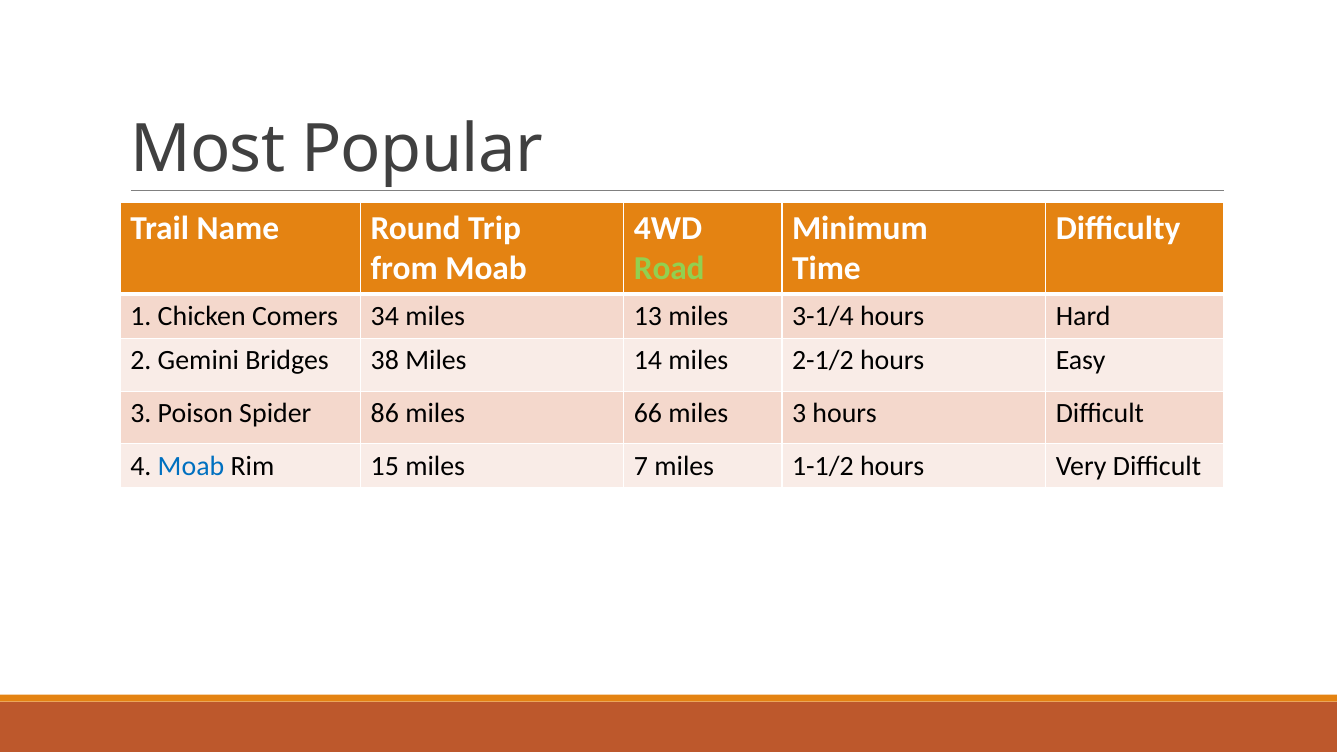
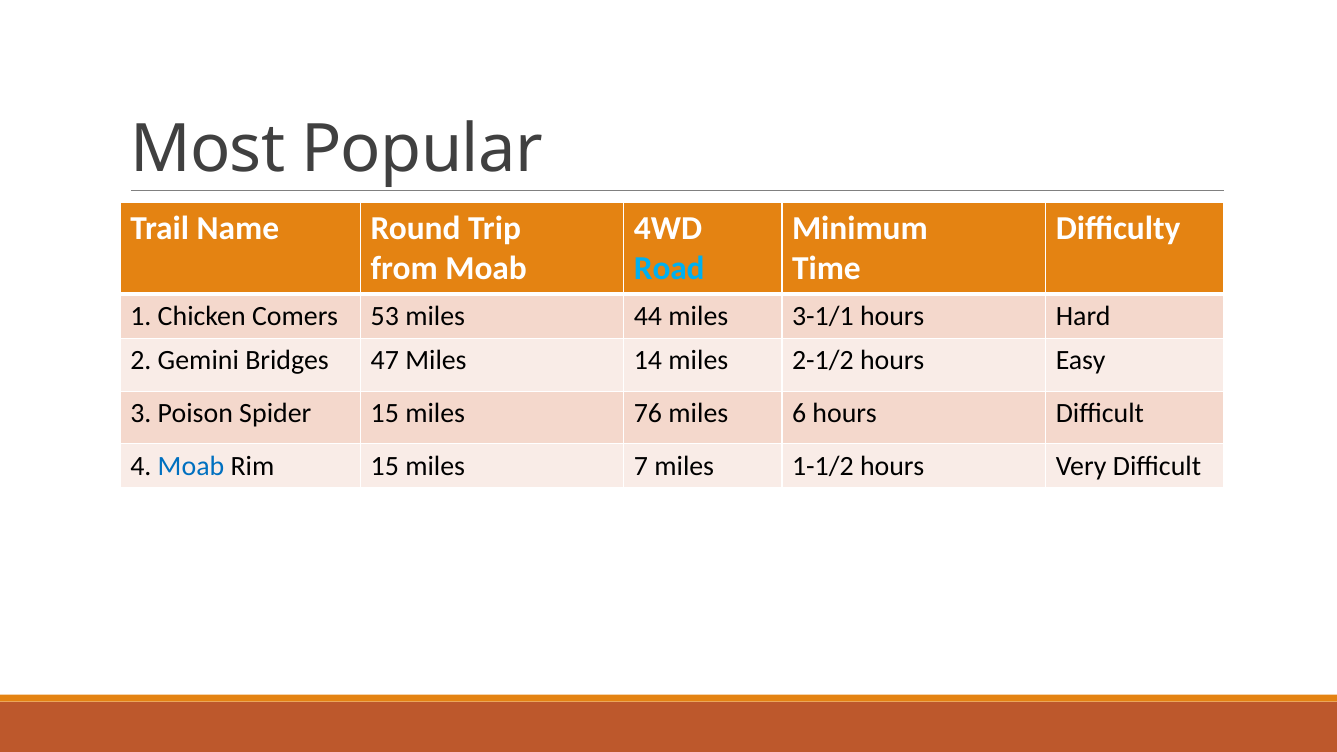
Road colour: light green -> light blue (669, 269)
34: 34 -> 53 (385, 316)
13: 13 -> 44 (648, 316)
3-1/4: 3-1/4 -> 3-1/1 (823, 316)
38: 38 -> 47 (385, 361)
Spider 86: 86 -> 15 (385, 414)
66: 66 -> 76 (648, 414)
miles 3: 3 -> 6 (799, 414)
